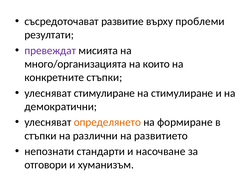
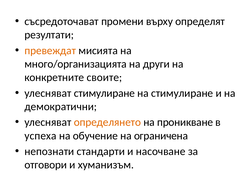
развитие: развитие -> промени (122, 21)
проблеми: проблеми -> определят (200, 21)
превеждат colour: purple -> orange (50, 50)
които: които -> други (156, 64)
конкретните стъпки: стъпки -> своите (104, 77)
формиране: формиране -> проникване (185, 122)
стъпки: стъпки -> успеха (40, 135)
различни: различни -> обучение (95, 135)
развитието: развитието -> ограничена (161, 135)
